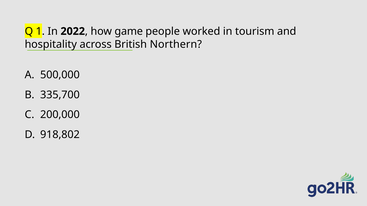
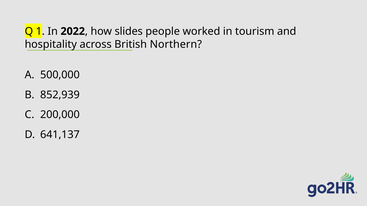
game: game -> slides (129, 31)
335,700: 335,700 -> 852,939 (60, 95)
918,802: 918,802 -> 641,137 (60, 135)
